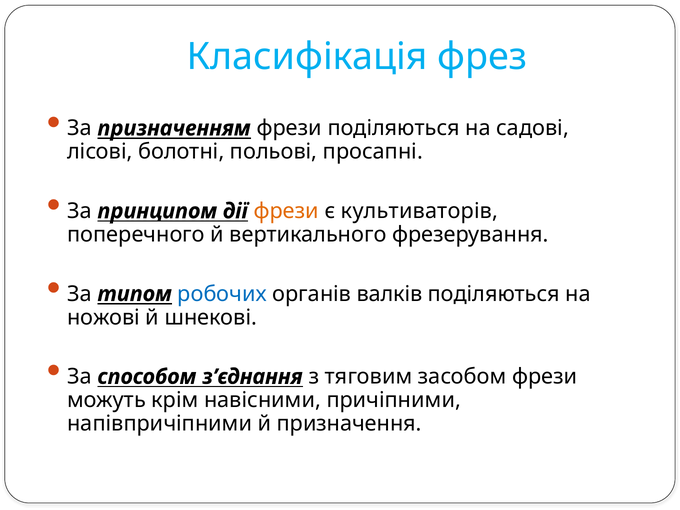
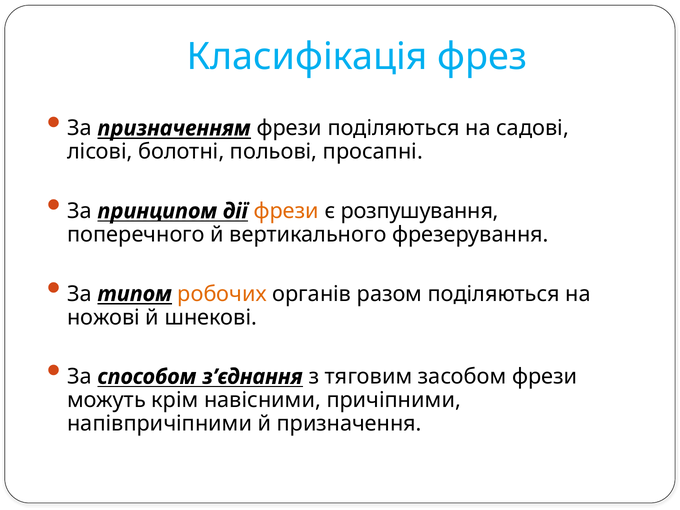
культиваторів: культиваторів -> розпушування (420, 211)
робочих colour: blue -> orange (222, 294)
валків: валків -> разом (389, 294)
